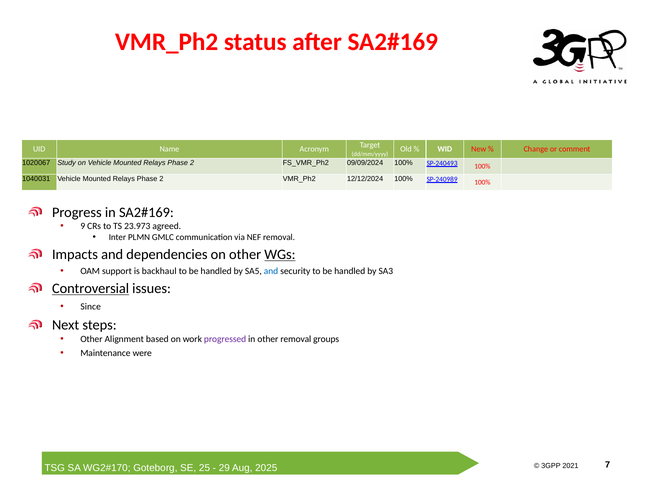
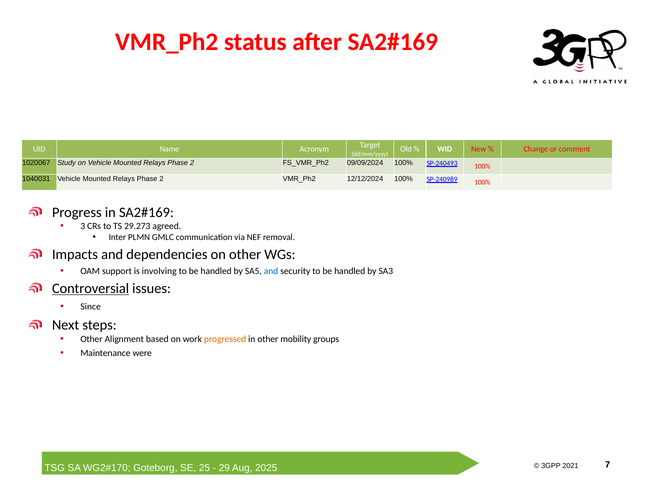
9: 9 -> 3 (83, 226)
23.973: 23.973 -> 29.273 (137, 226)
WGs underline: present -> none (280, 255)
backhaul: backhaul -> involving (159, 271)
progressed colour: purple -> orange (225, 339)
other removal: removal -> mobility (296, 339)
